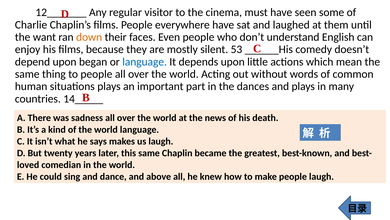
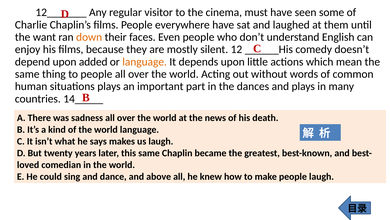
53: 53 -> 12 (236, 49)
began: began -> added (93, 62)
language colour: blue -> orange (145, 62)
